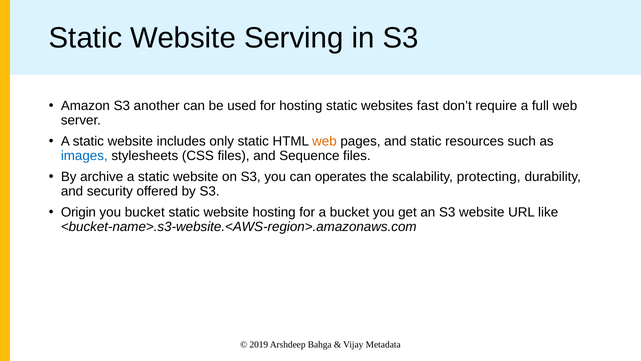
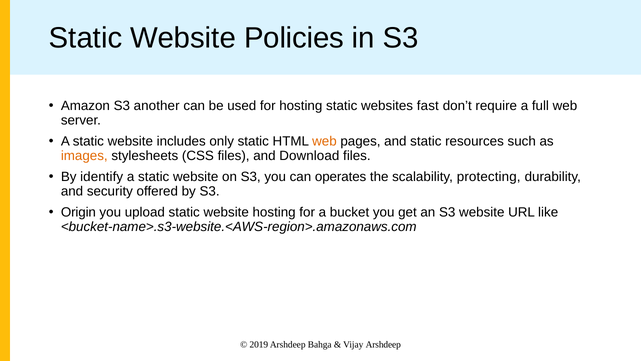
Serving: Serving -> Policies (294, 38)
images colour: blue -> orange (84, 155)
Sequence: Sequence -> Download (309, 155)
archive: archive -> identify (102, 177)
you bucket: bucket -> upload (145, 212)
Vijay Metadata: Metadata -> Arshdeep (383, 344)
